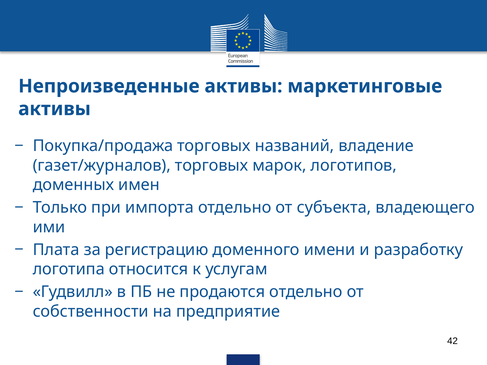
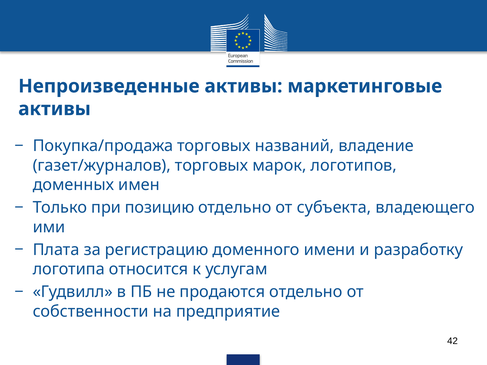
импорта: импорта -> позицию (160, 208)
